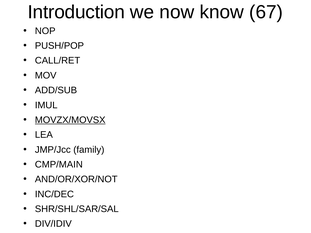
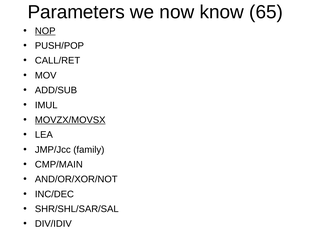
Introduction: Introduction -> Parameters (76, 12)
67: 67 -> 65 (266, 12)
NOP underline: none -> present (45, 31)
